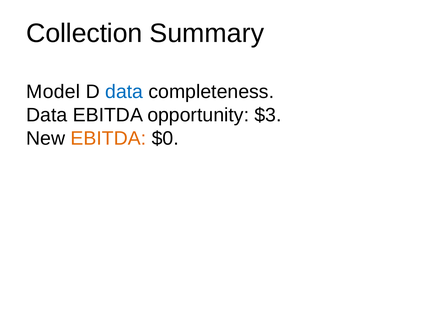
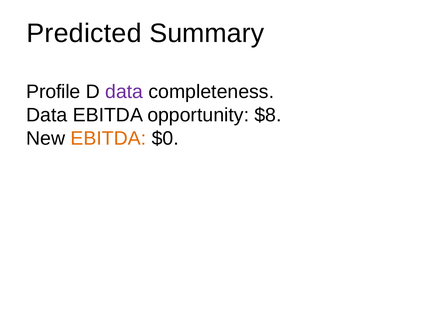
Collection: Collection -> Predicted (84, 33)
Model: Model -> Profile (53, 92)
data colour: blue -> purple (124, 92)
$3: $3 -> $8 (268, 115)
